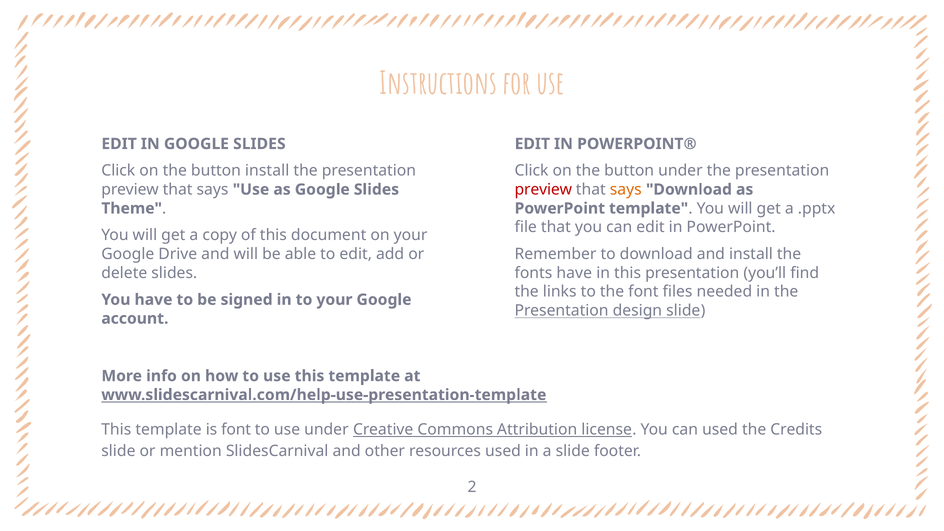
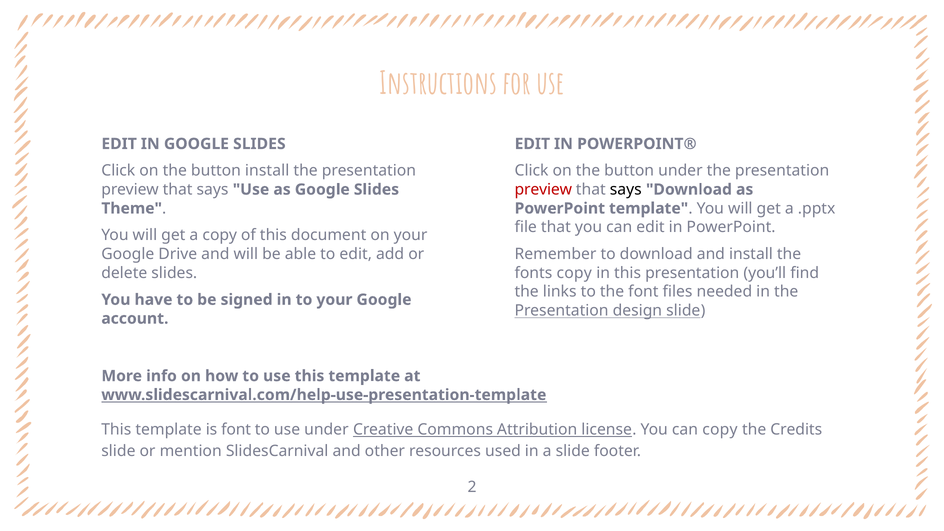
says colour: orange -> black (626, 190)
fonts have: have -> copy (574, 273)
can used: used -> copy (720, 429)
